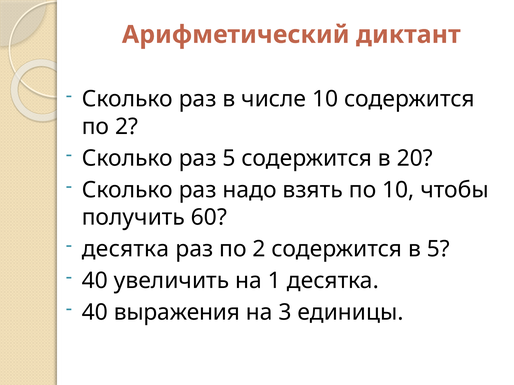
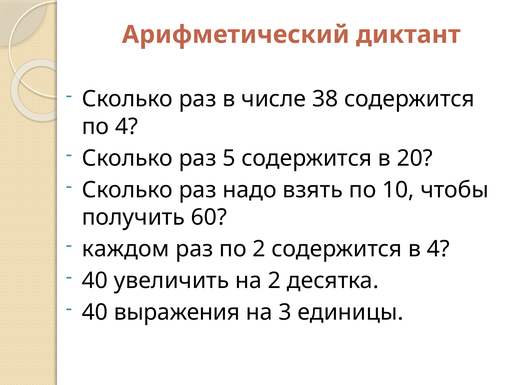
числе 10: 10 -> 38 (325, 99)
2: 2 -> 4 (127, 127)
десятка: десятка -> каждом (126, 249)
в 5: 5 -> 4 (438, 249)
на 1: 1 -> 2 (274, 281)
